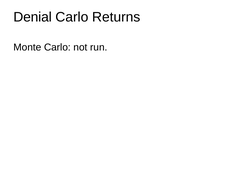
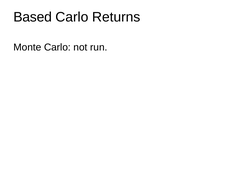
Denial: Denial -> Based (33, 17)
